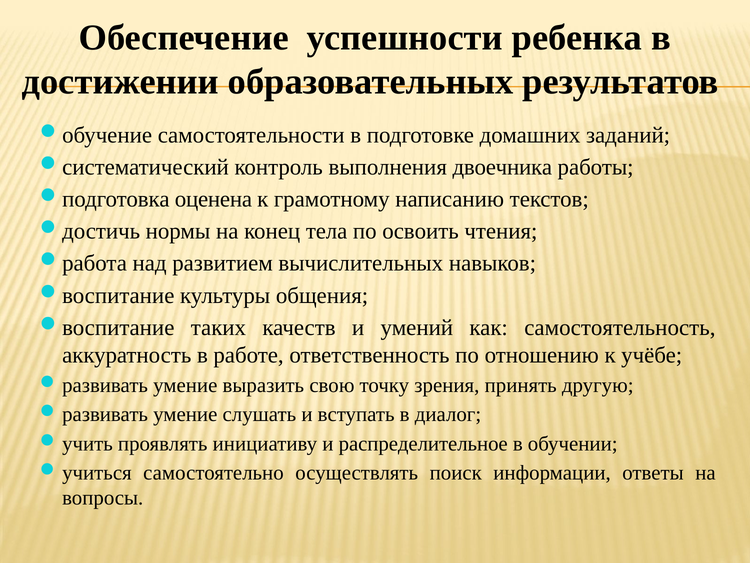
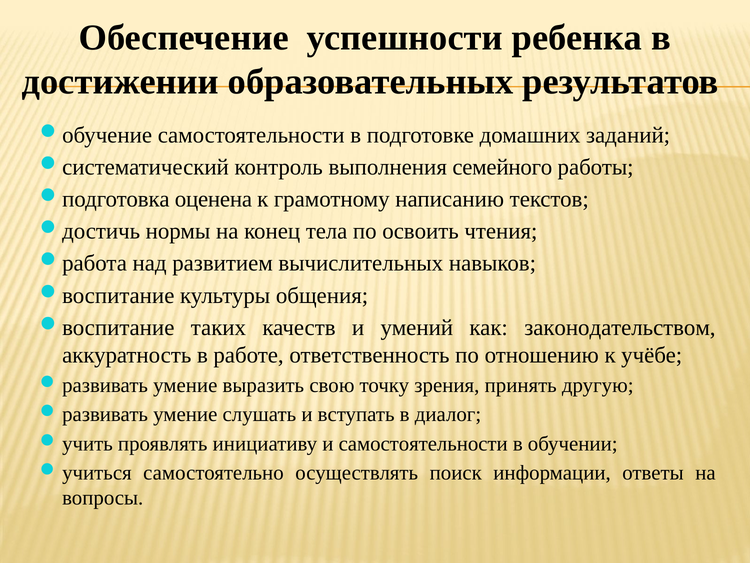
двоечника: двоечника -> семейного (502, 167)
самостоятельность: самостоятельность -> законодательством (620, 327)
и распределительное: распределительное -> самостоятельности (423, 443)
